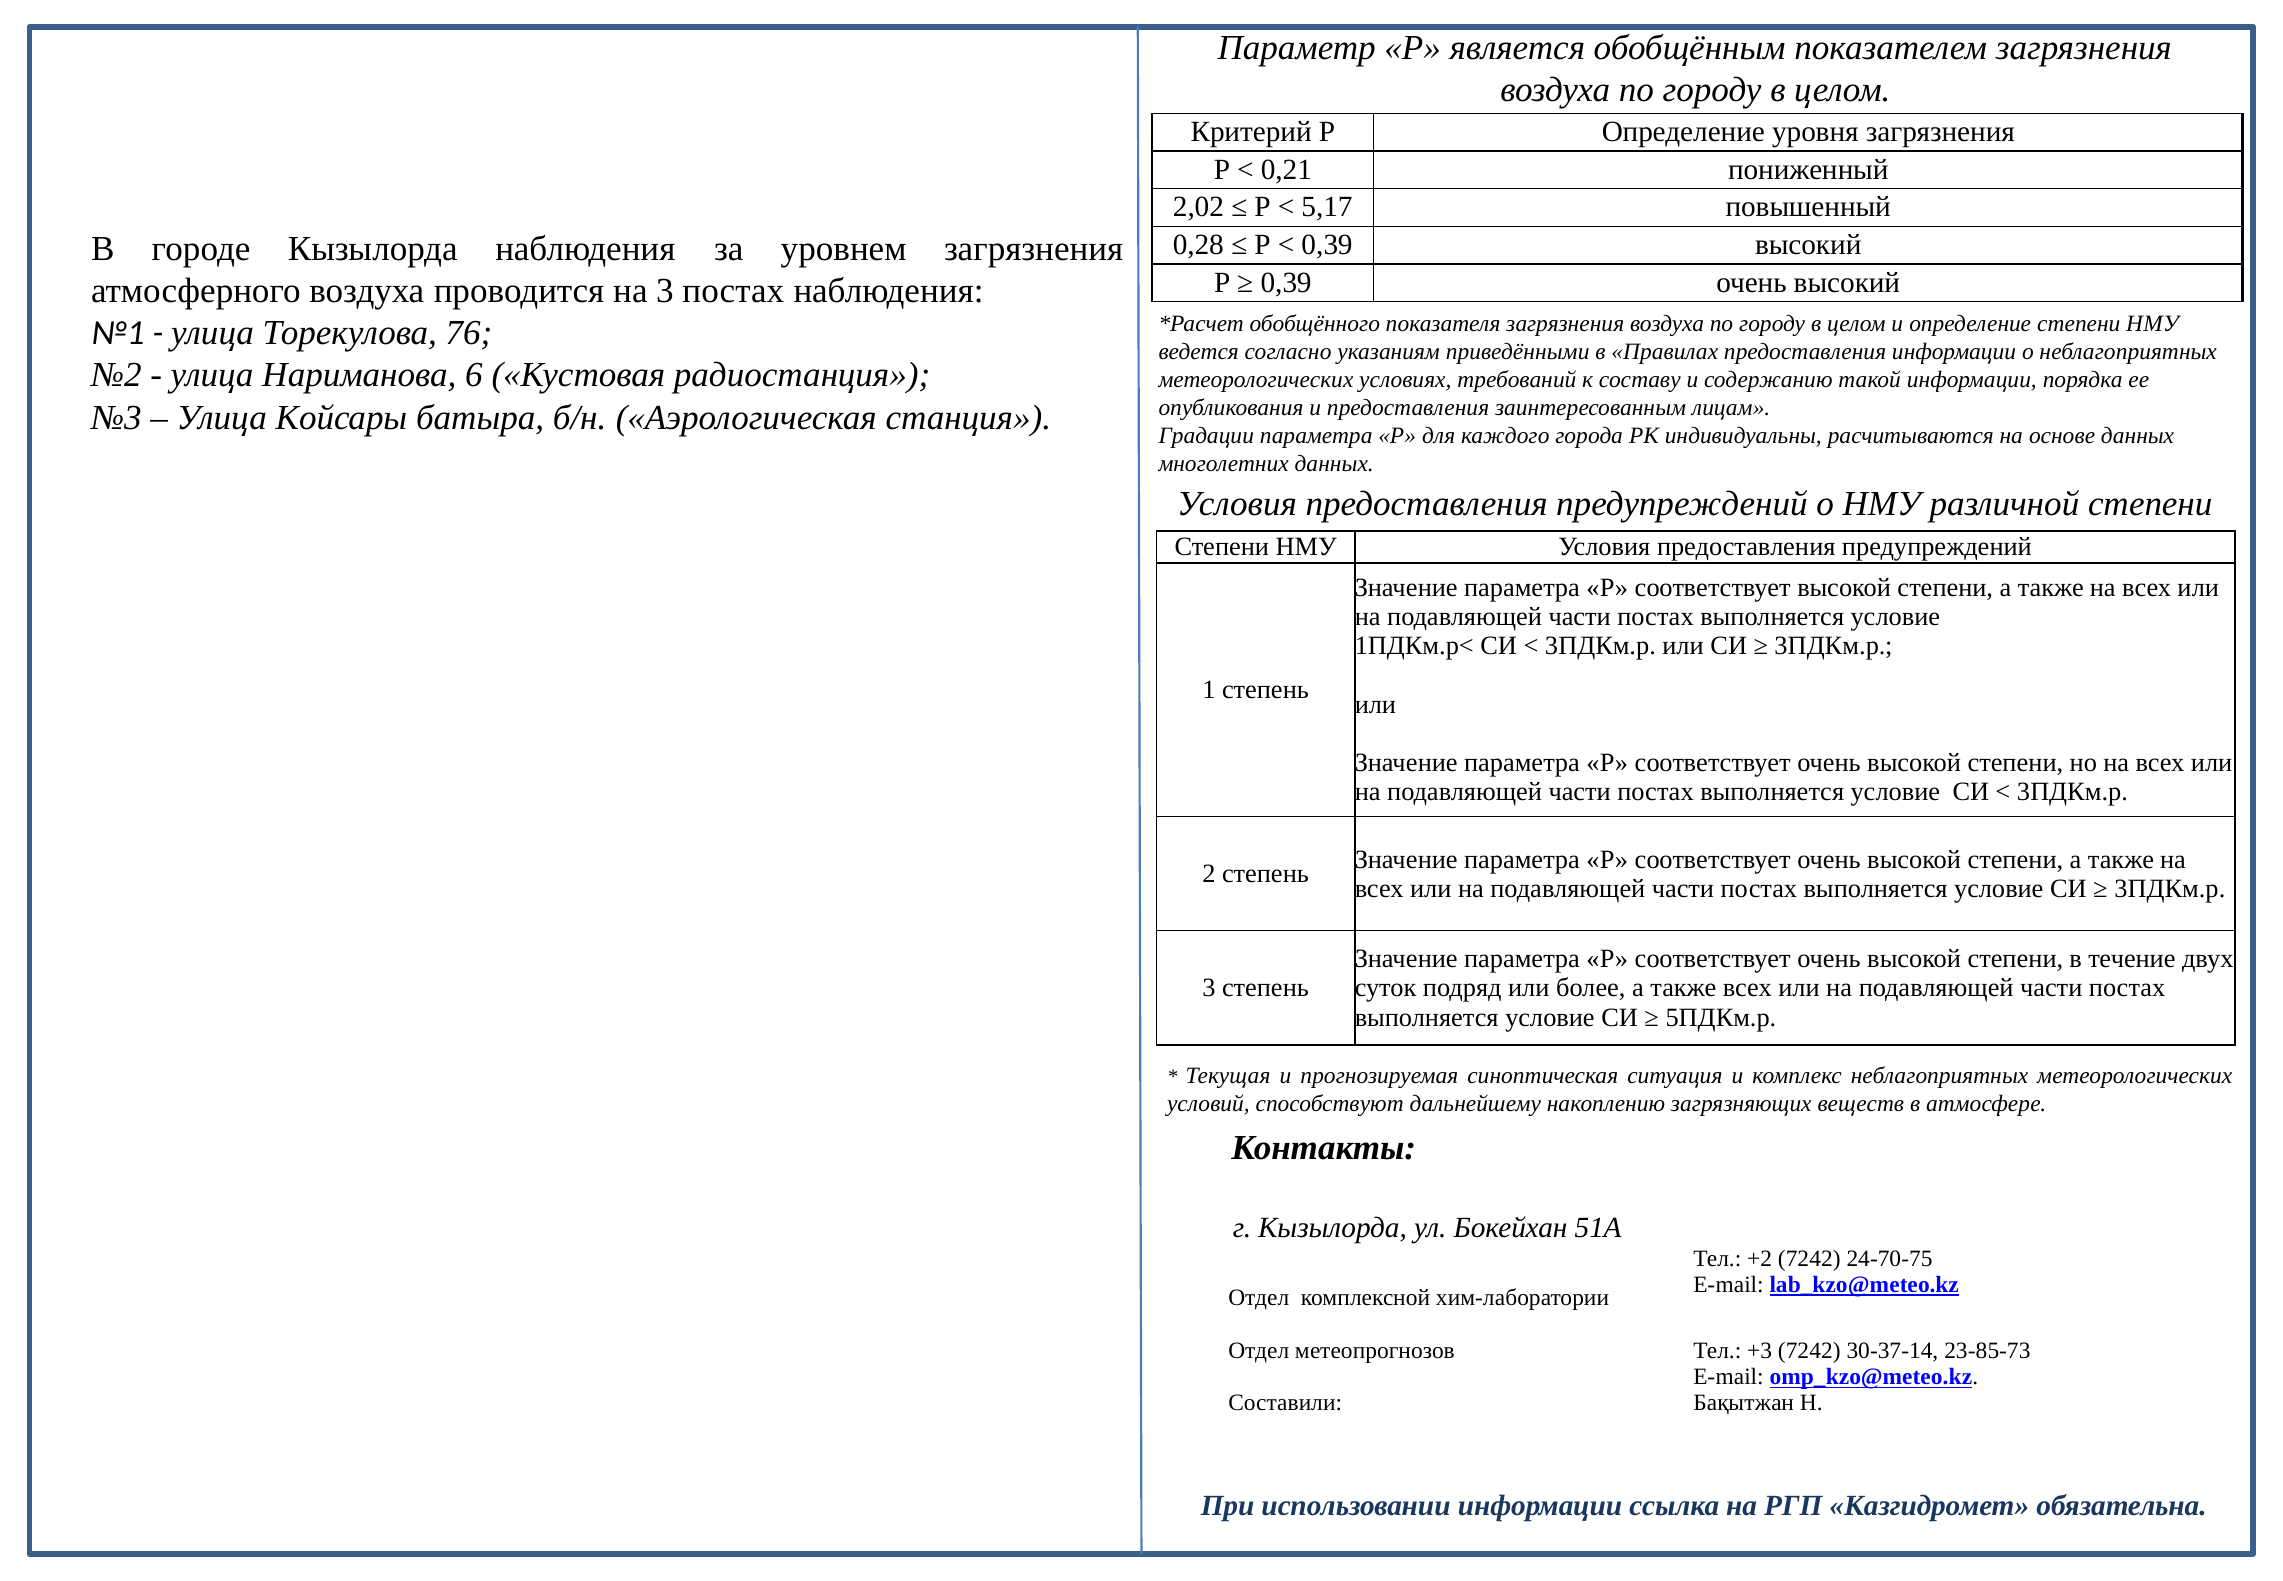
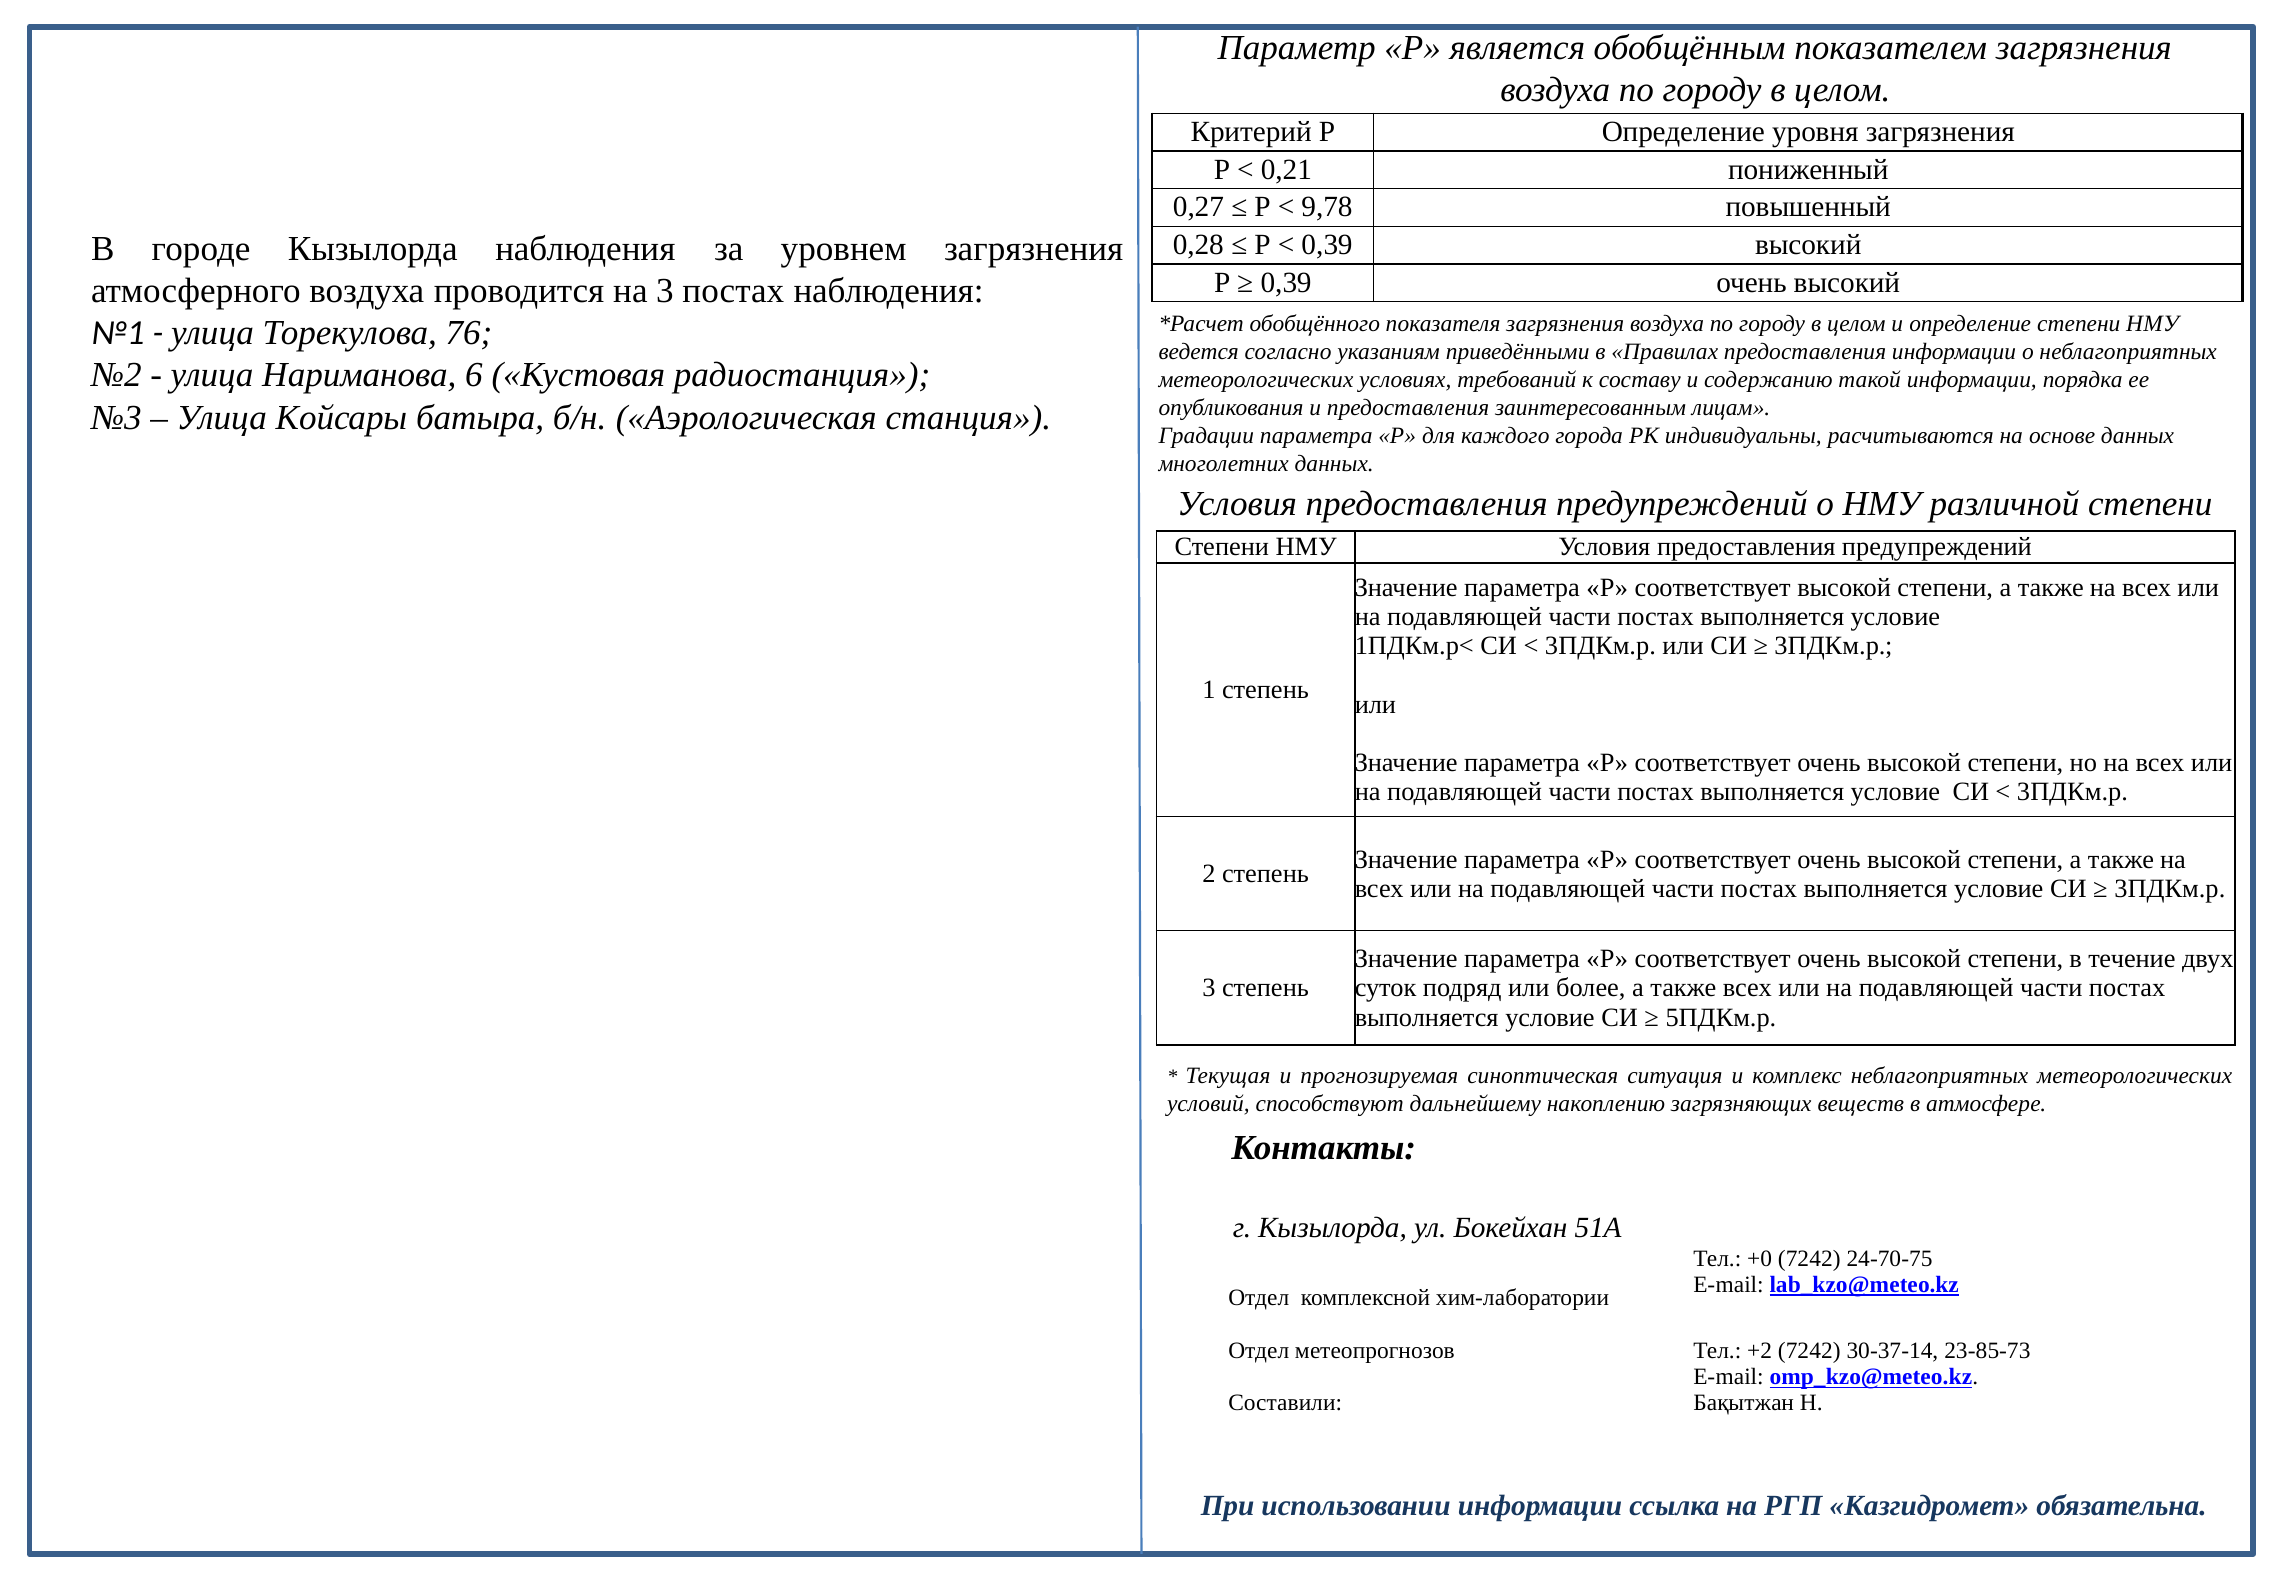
2,02: 2,02 -> 0,27 (1198, 207)
5,17: 5,17 -> 9,78 (1327, 207)
+2: +2 -> +0 (1760, 1258)
+3: +3 -> +2 (1760, 1351)
